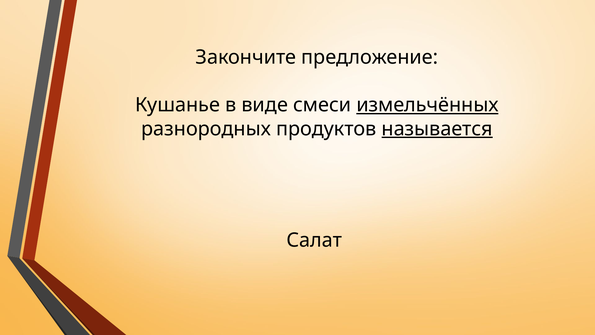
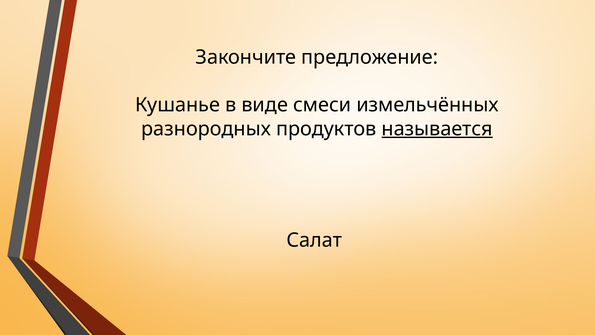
измельчённых underline: present -> none (427, 105)
